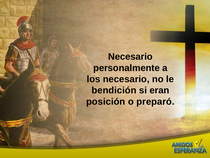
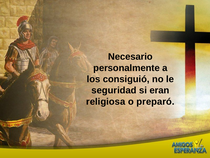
los necesario: necesario -> consiguió (126, 79)
bendición: bendición -> seguridad (114, 90)
posición: posición -> religiosa (106, 101)
